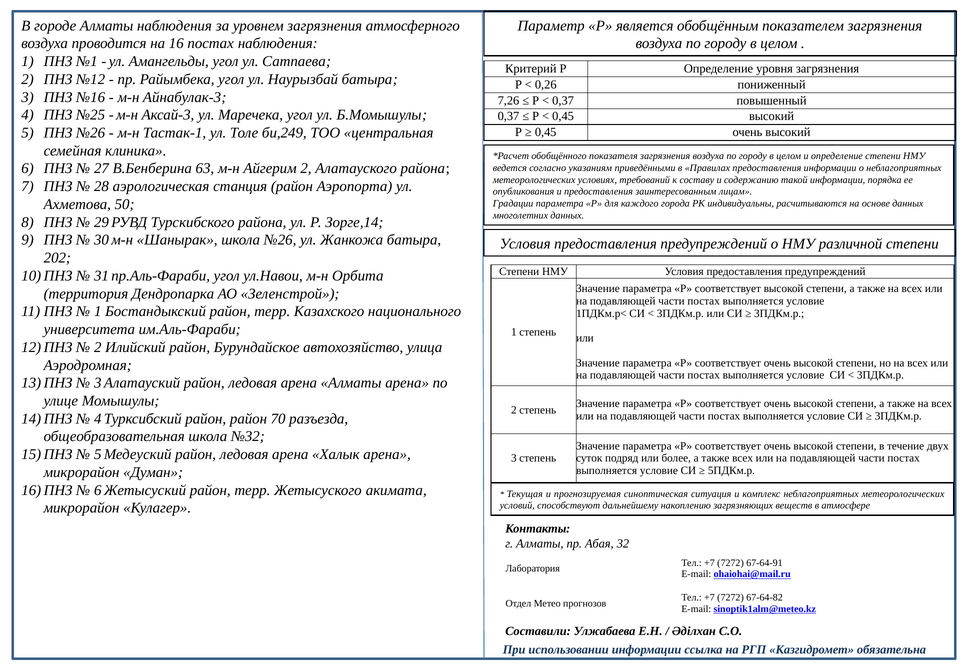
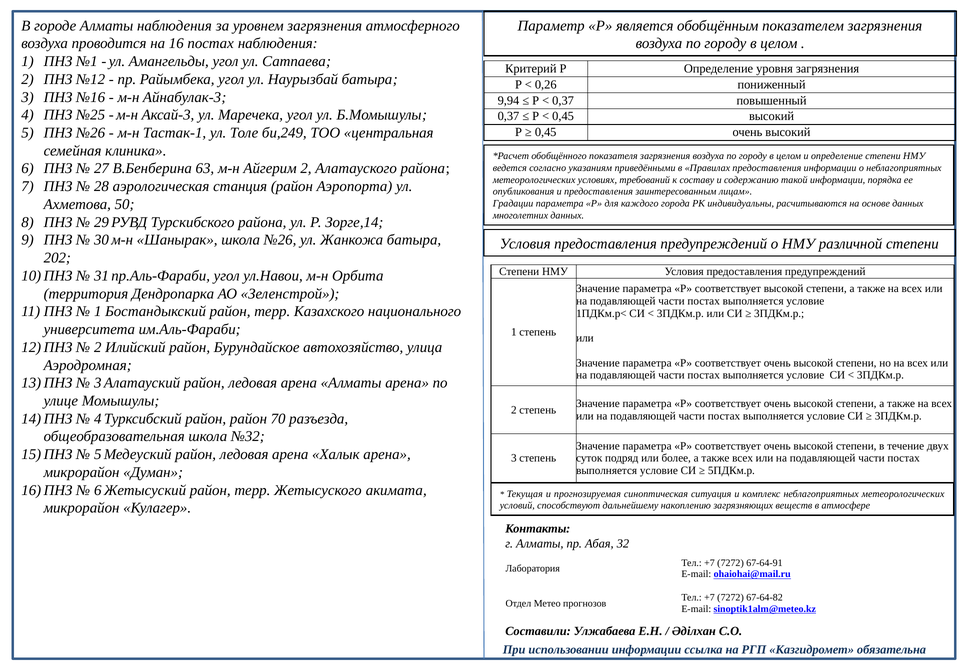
7,26: 7,26 -> 9,94 (508, 100)
